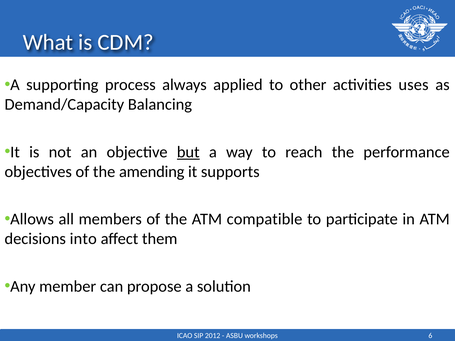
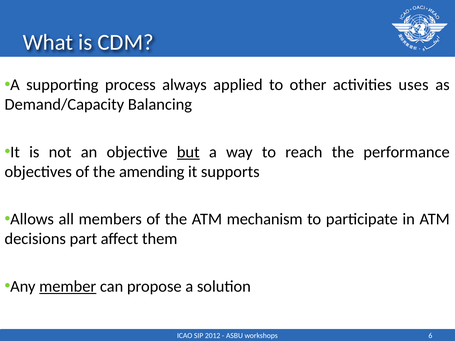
compatible: compatible -> mechanism (265, 219)
into: into -> part (83, 239)
member underline: none -> present (68, 287)
